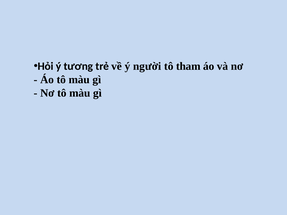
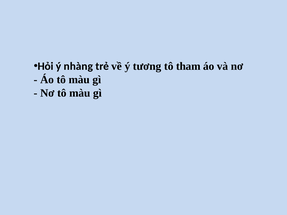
tương: tương -> nhàng (78, 66)
người: người -> tương (147, 66)
